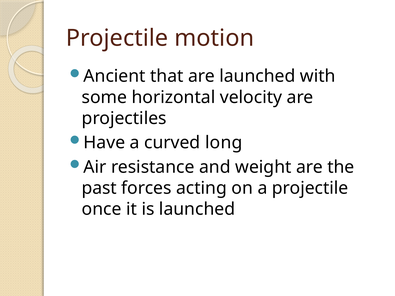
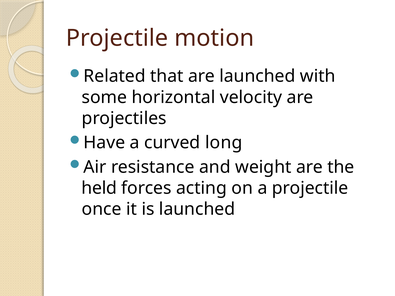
Ancient: Ancient -> Related (115, 76)
past: past -> held (99, 188)
